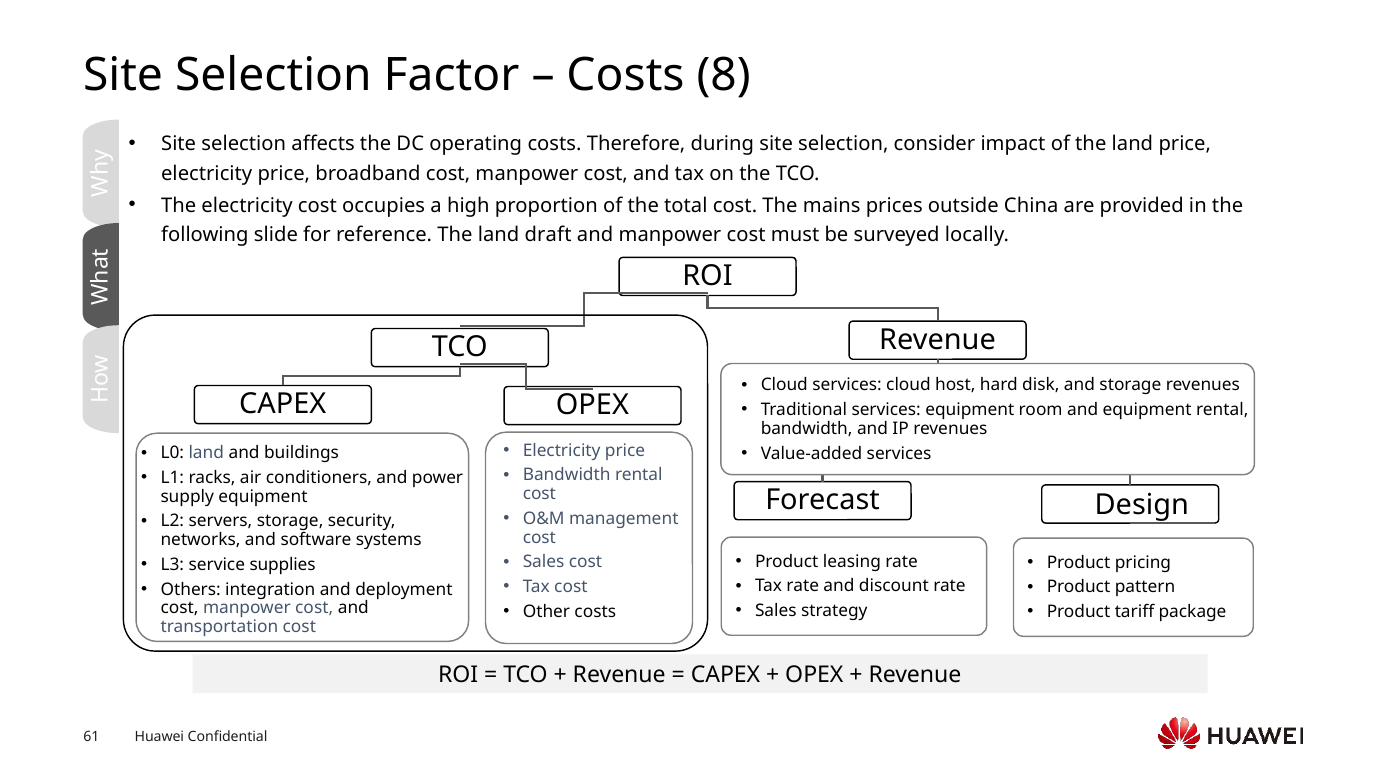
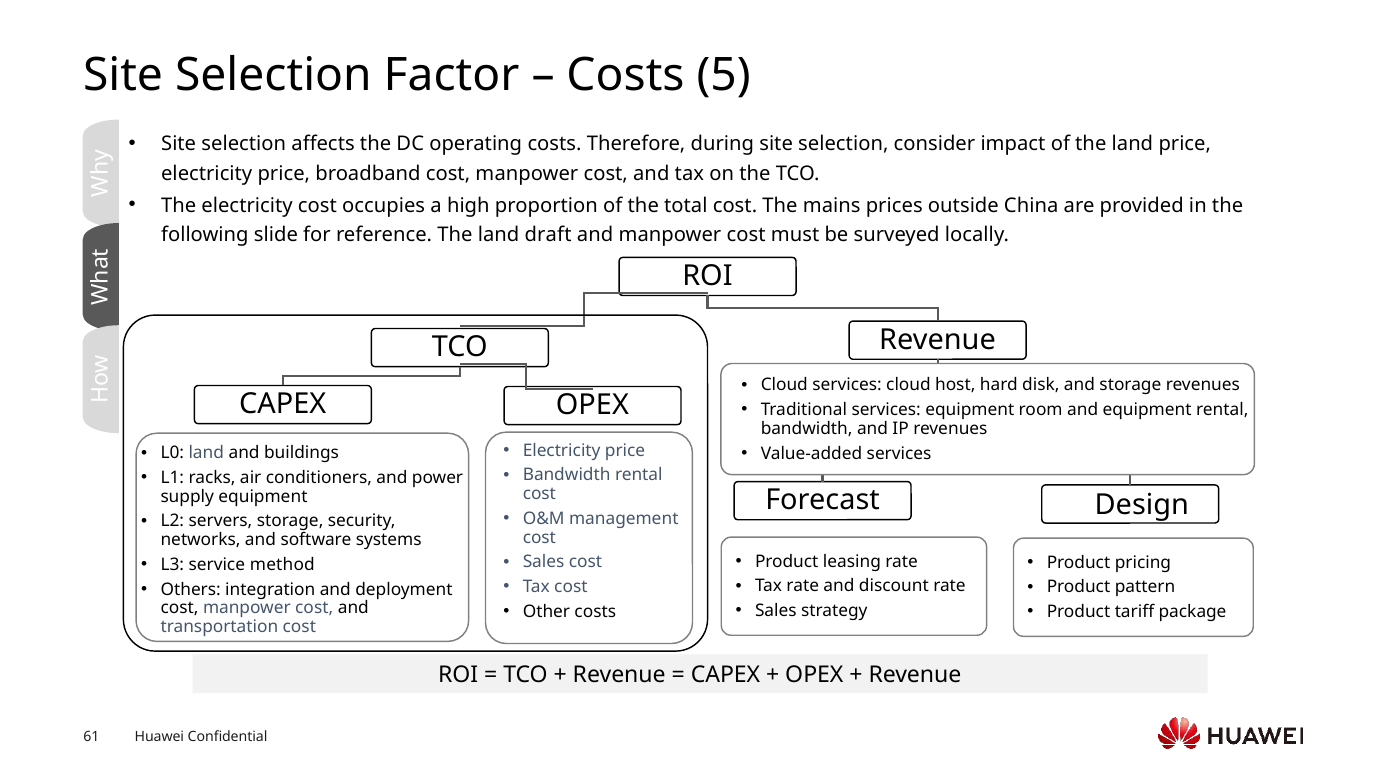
8: 8 -> 5 (724, 76)
supplies: supplies -> method (282, 565)
